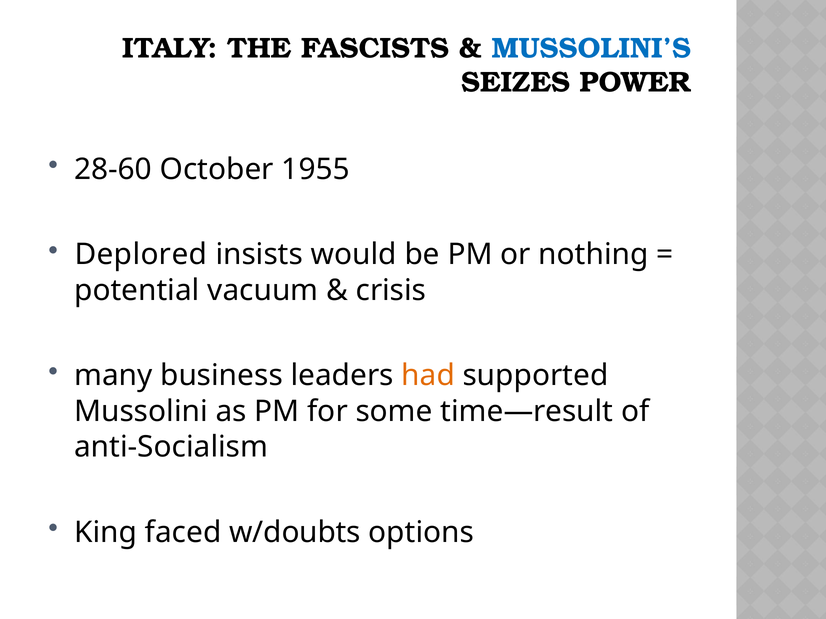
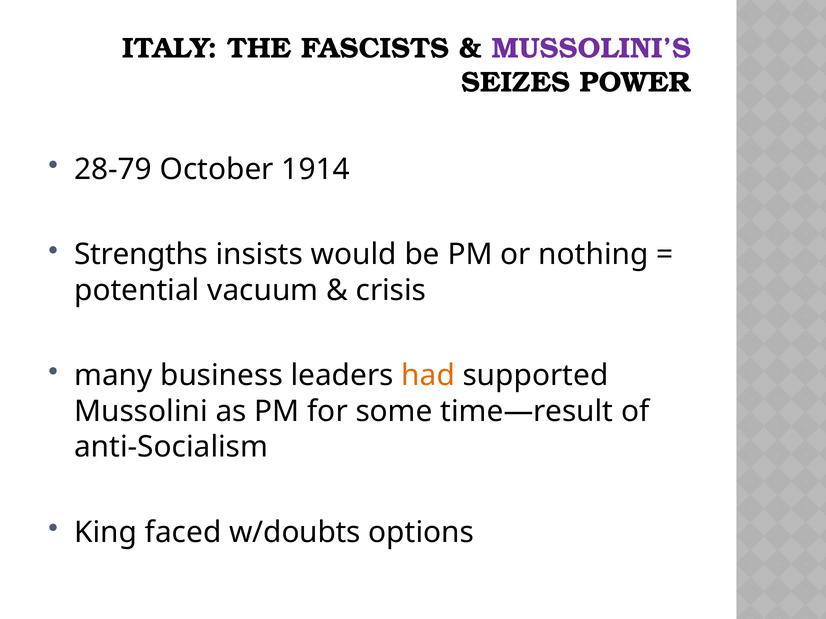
MUSSOLINI’S colour: blue -> purple (591, 48)
28-60: 28-60 -> 28-79 (113, 169)
1955: 1955 -> 1914 (316, 169)
Deplored: Deplored -> Strengths (141, 255)
